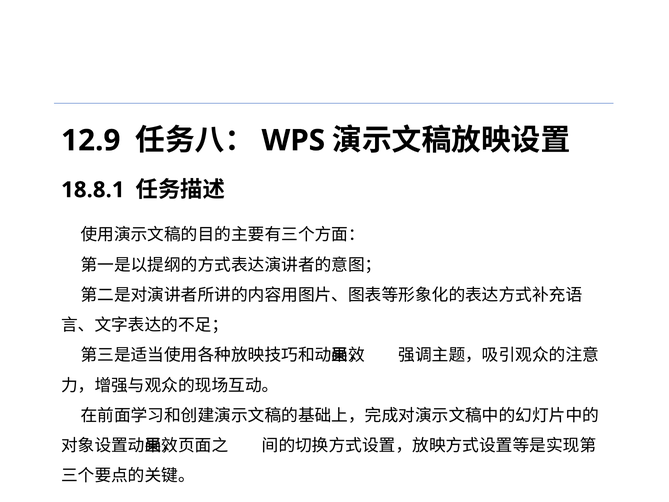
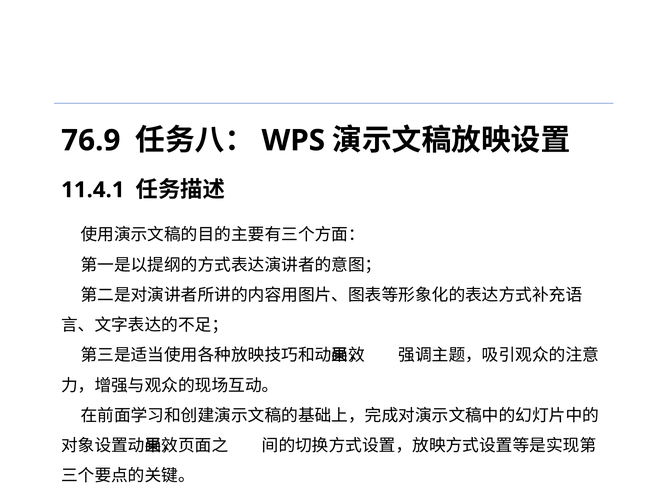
12.9: 12.9 -> 76.9 (91, 140)
18.8.1: 18.8.1 -> 11.4.1 (93, 190)
